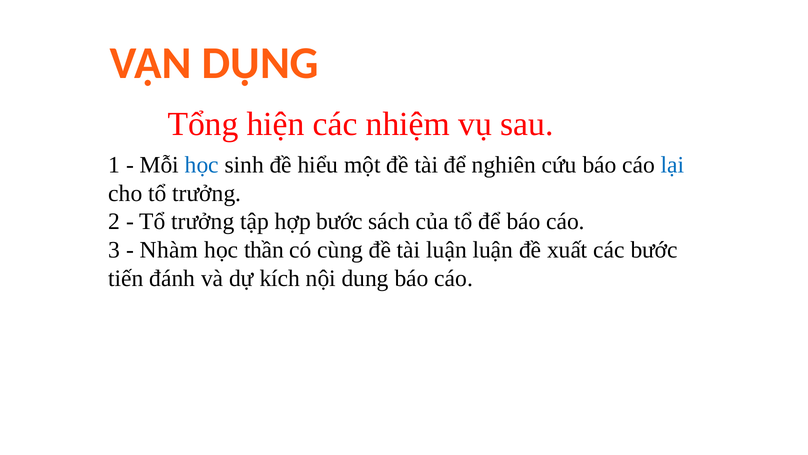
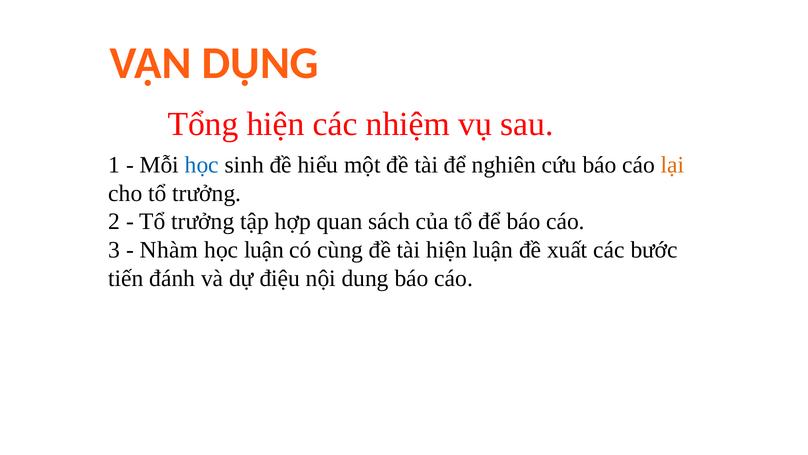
lại colour: blue -> orange (673, 165)
hợp bước: bước -> quan (339, 221)
học thần: thần -> luận (264, 250)
tài luận: luận -> hiện (447, 250)
kích: kích -> điệu (280, 278)
